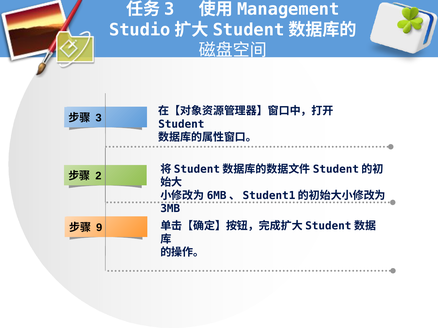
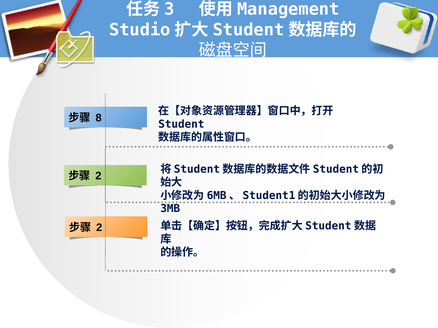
3: 3 -> 8 (99, 118)
9: 9 -> 2 (99, 228)
